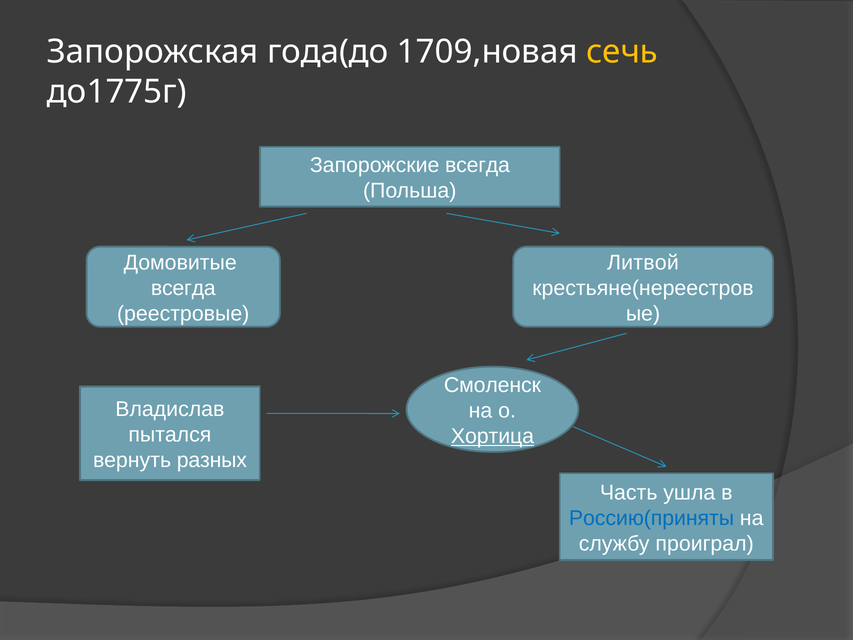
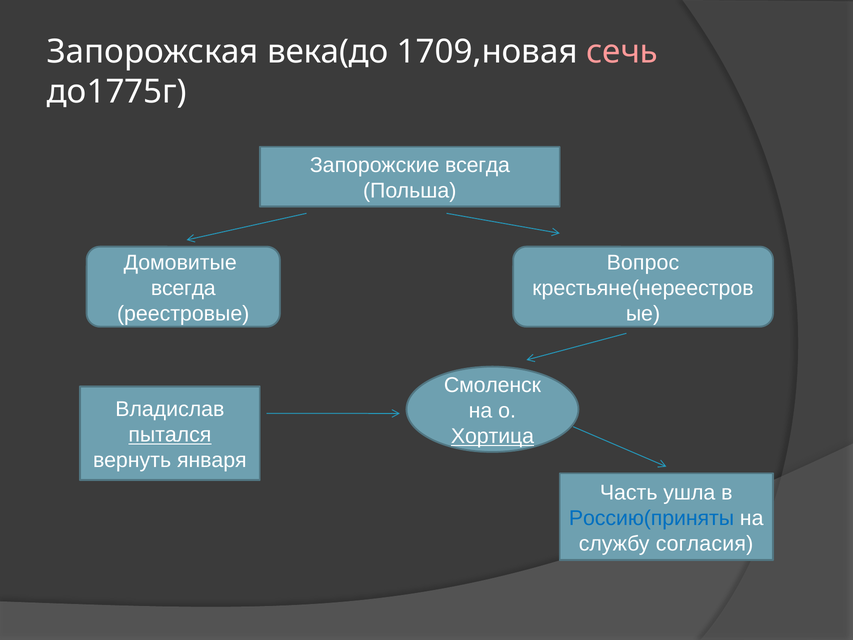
года(до: года(до -> века(до (328, 52)
сечь colour: yellow -> pink (622, 52)
Литвой: Литвой -> Вопрос (643, 262)
пытался underline: none -> present (170, 435)
разных: разных -> января (212, 460)
проиграл: проиграл -> согласия (705, 544)
